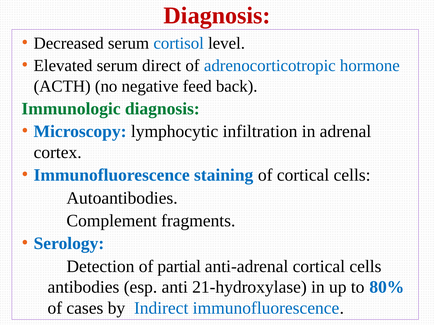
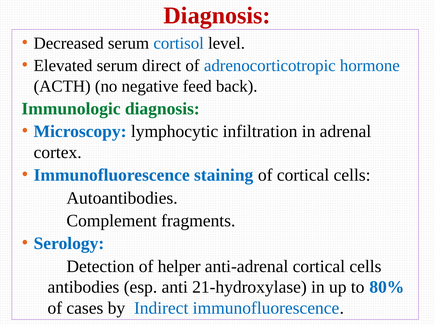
partial: partial -> helper (179, 267)
